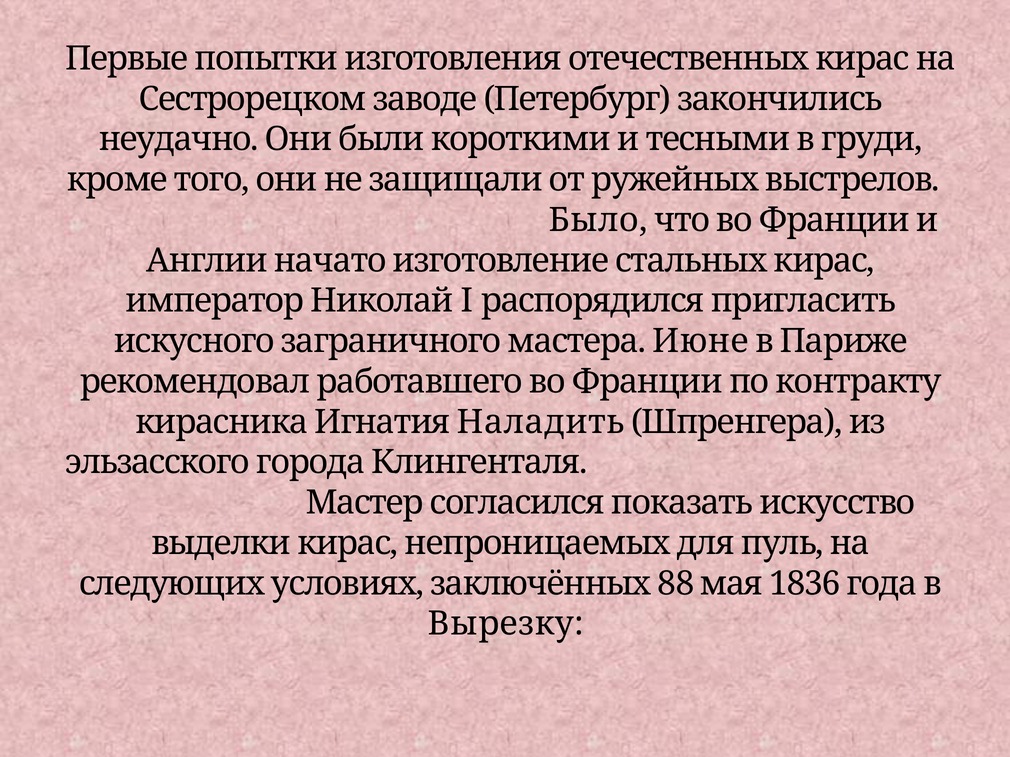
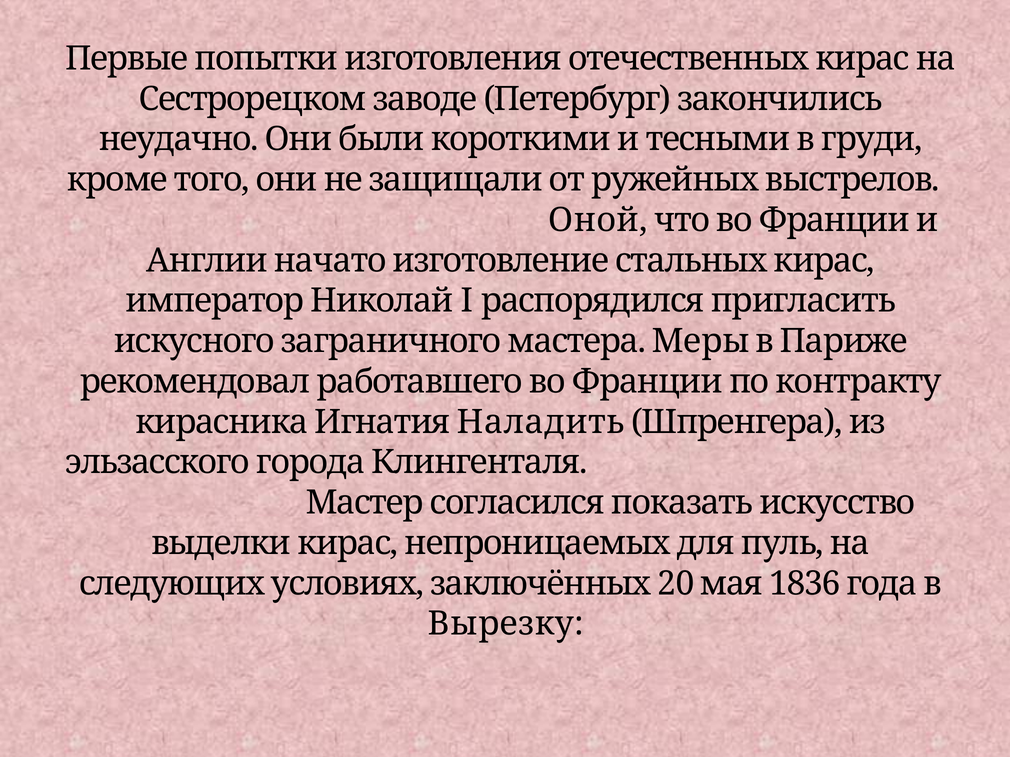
Было: Было -> Оной (598, 220)
Июне: Июне -> Меры (701, 341)
88: 88 -> 20 (676, 584)
